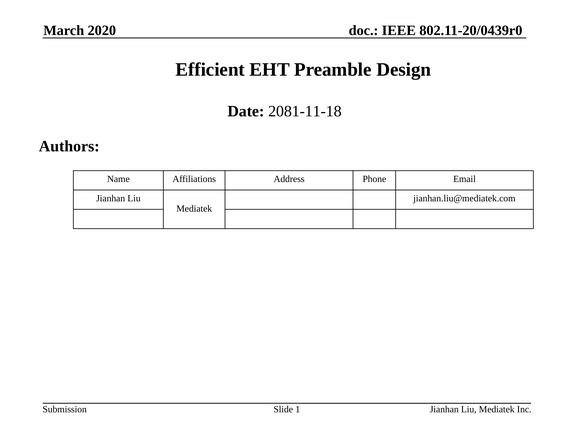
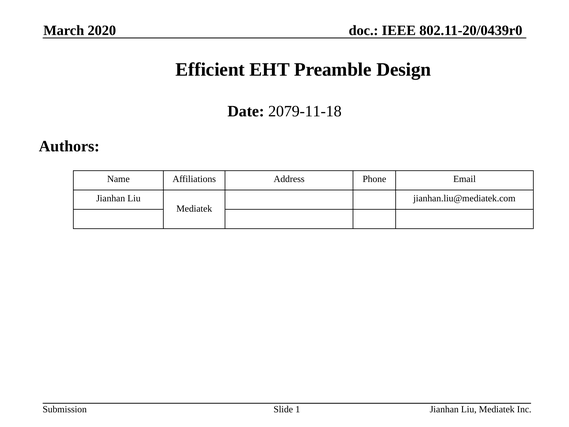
2081-11-18: 2081-11-18 -> 2079-11-18 (305, 111)
